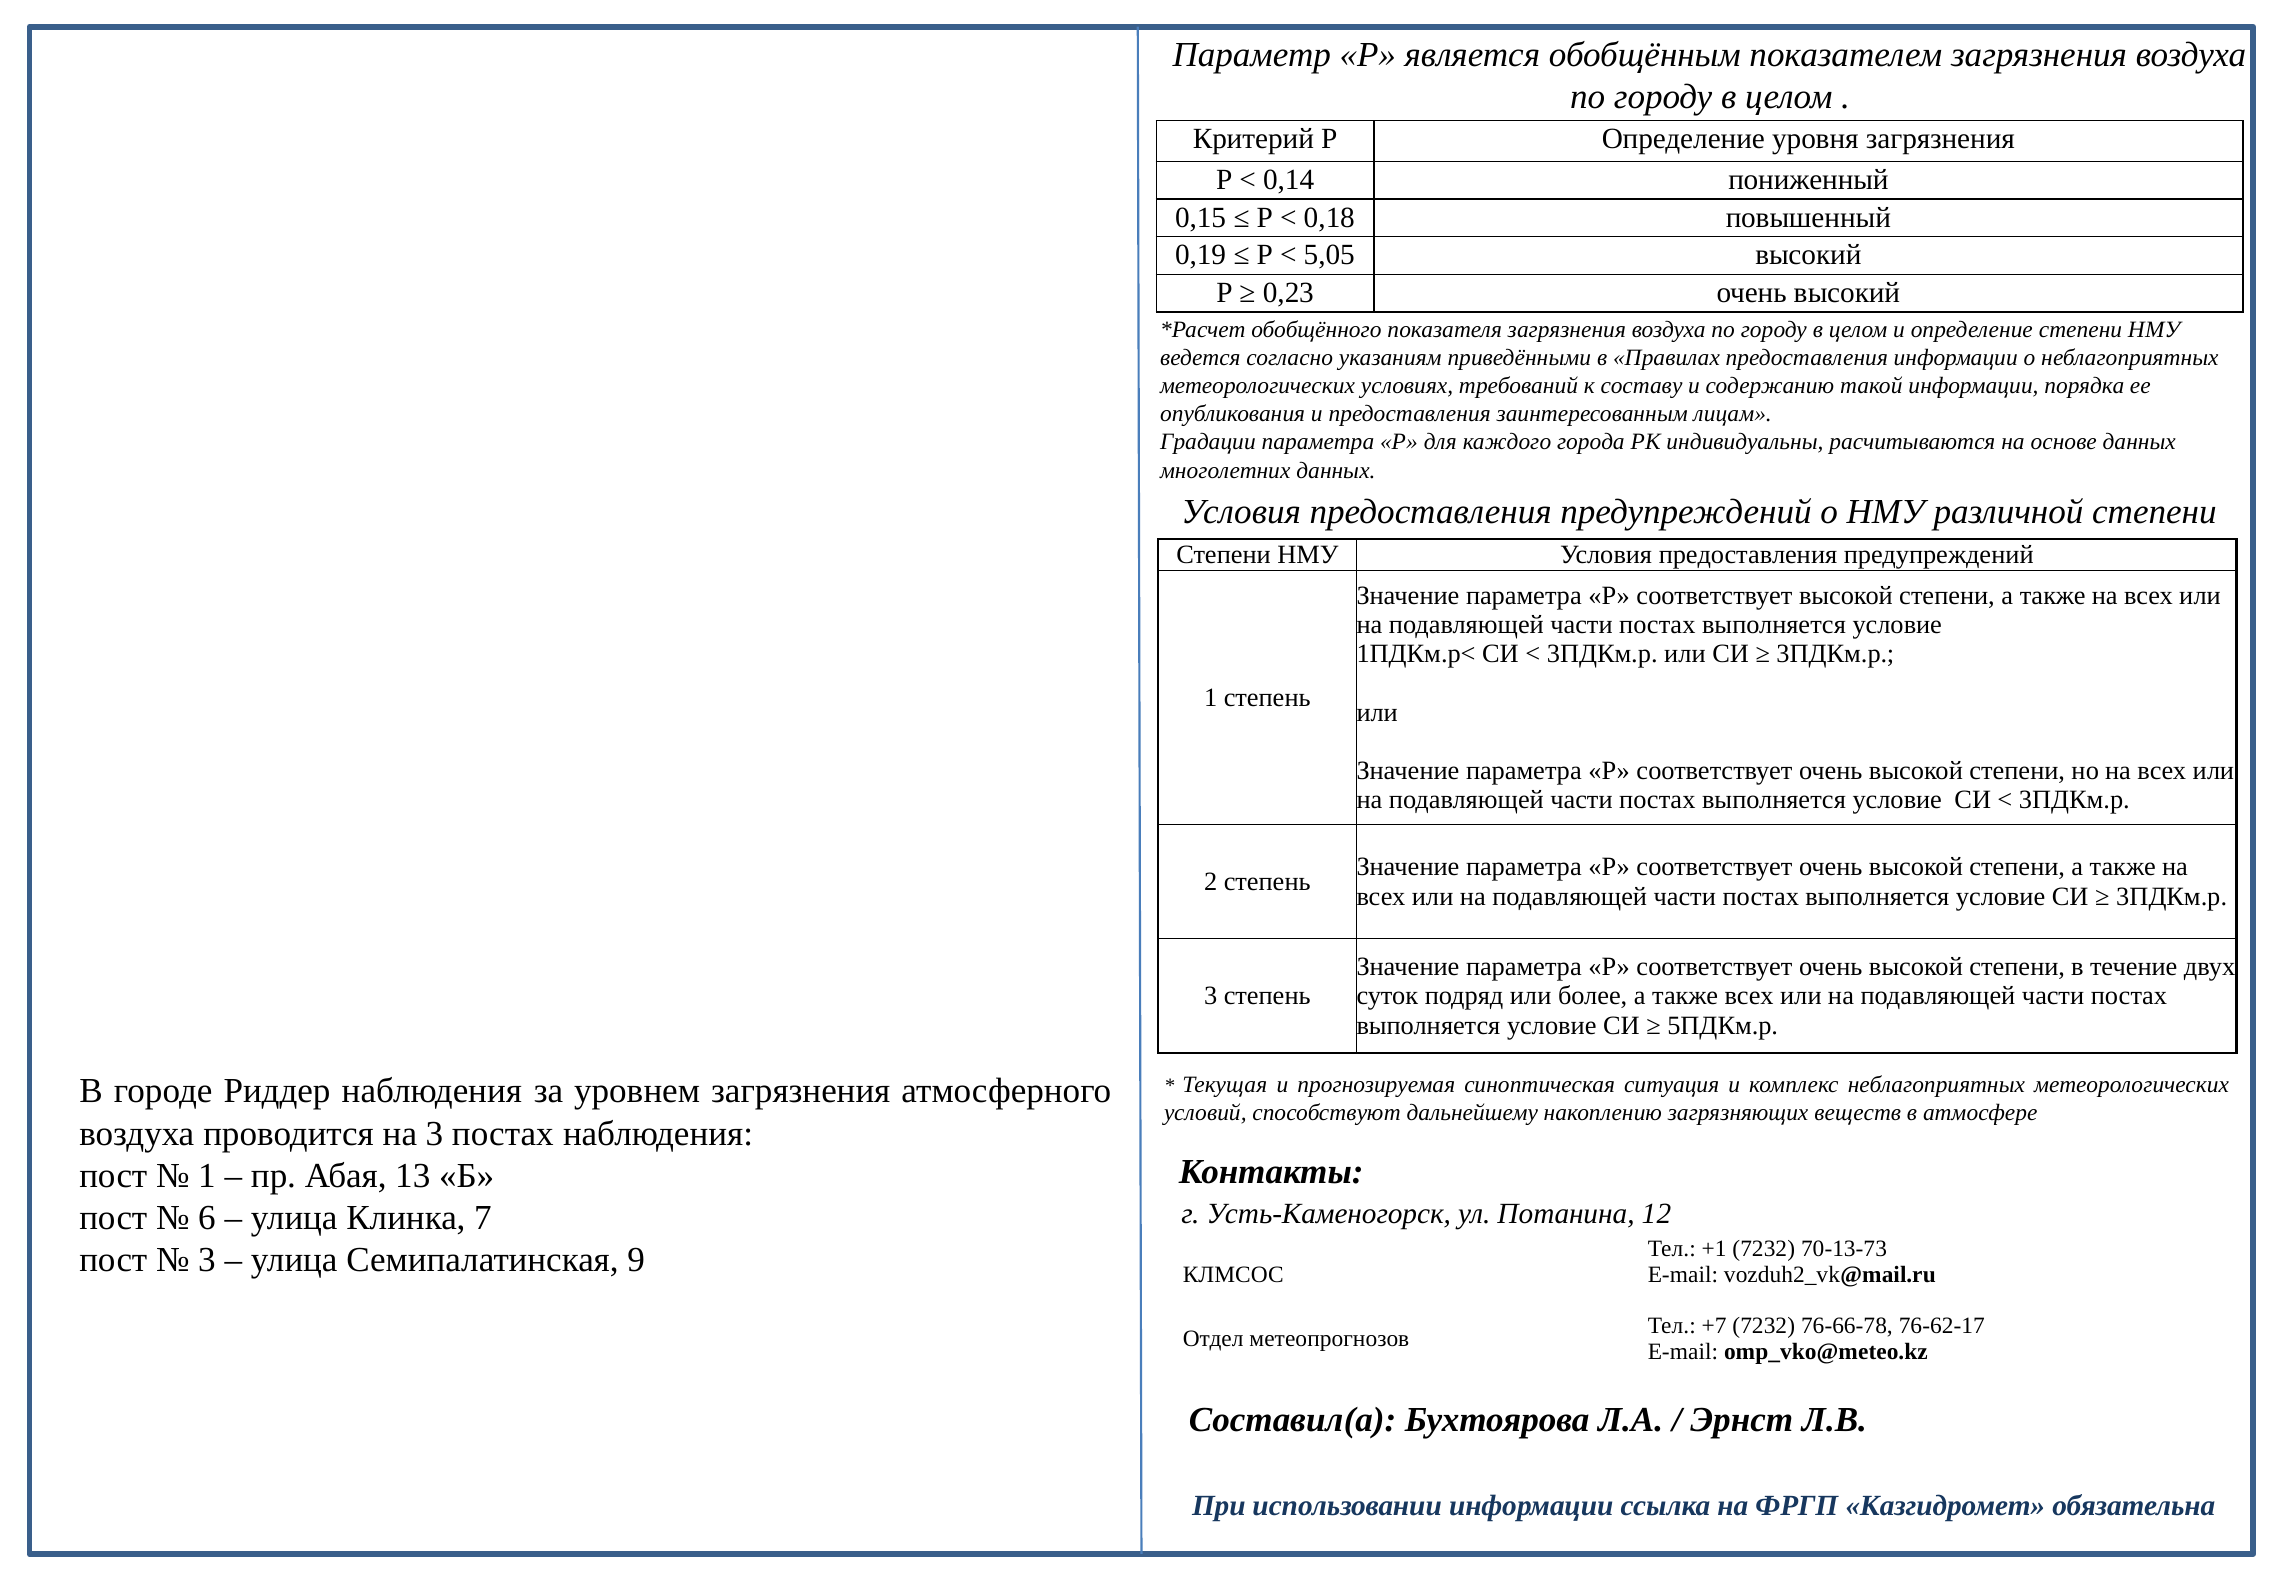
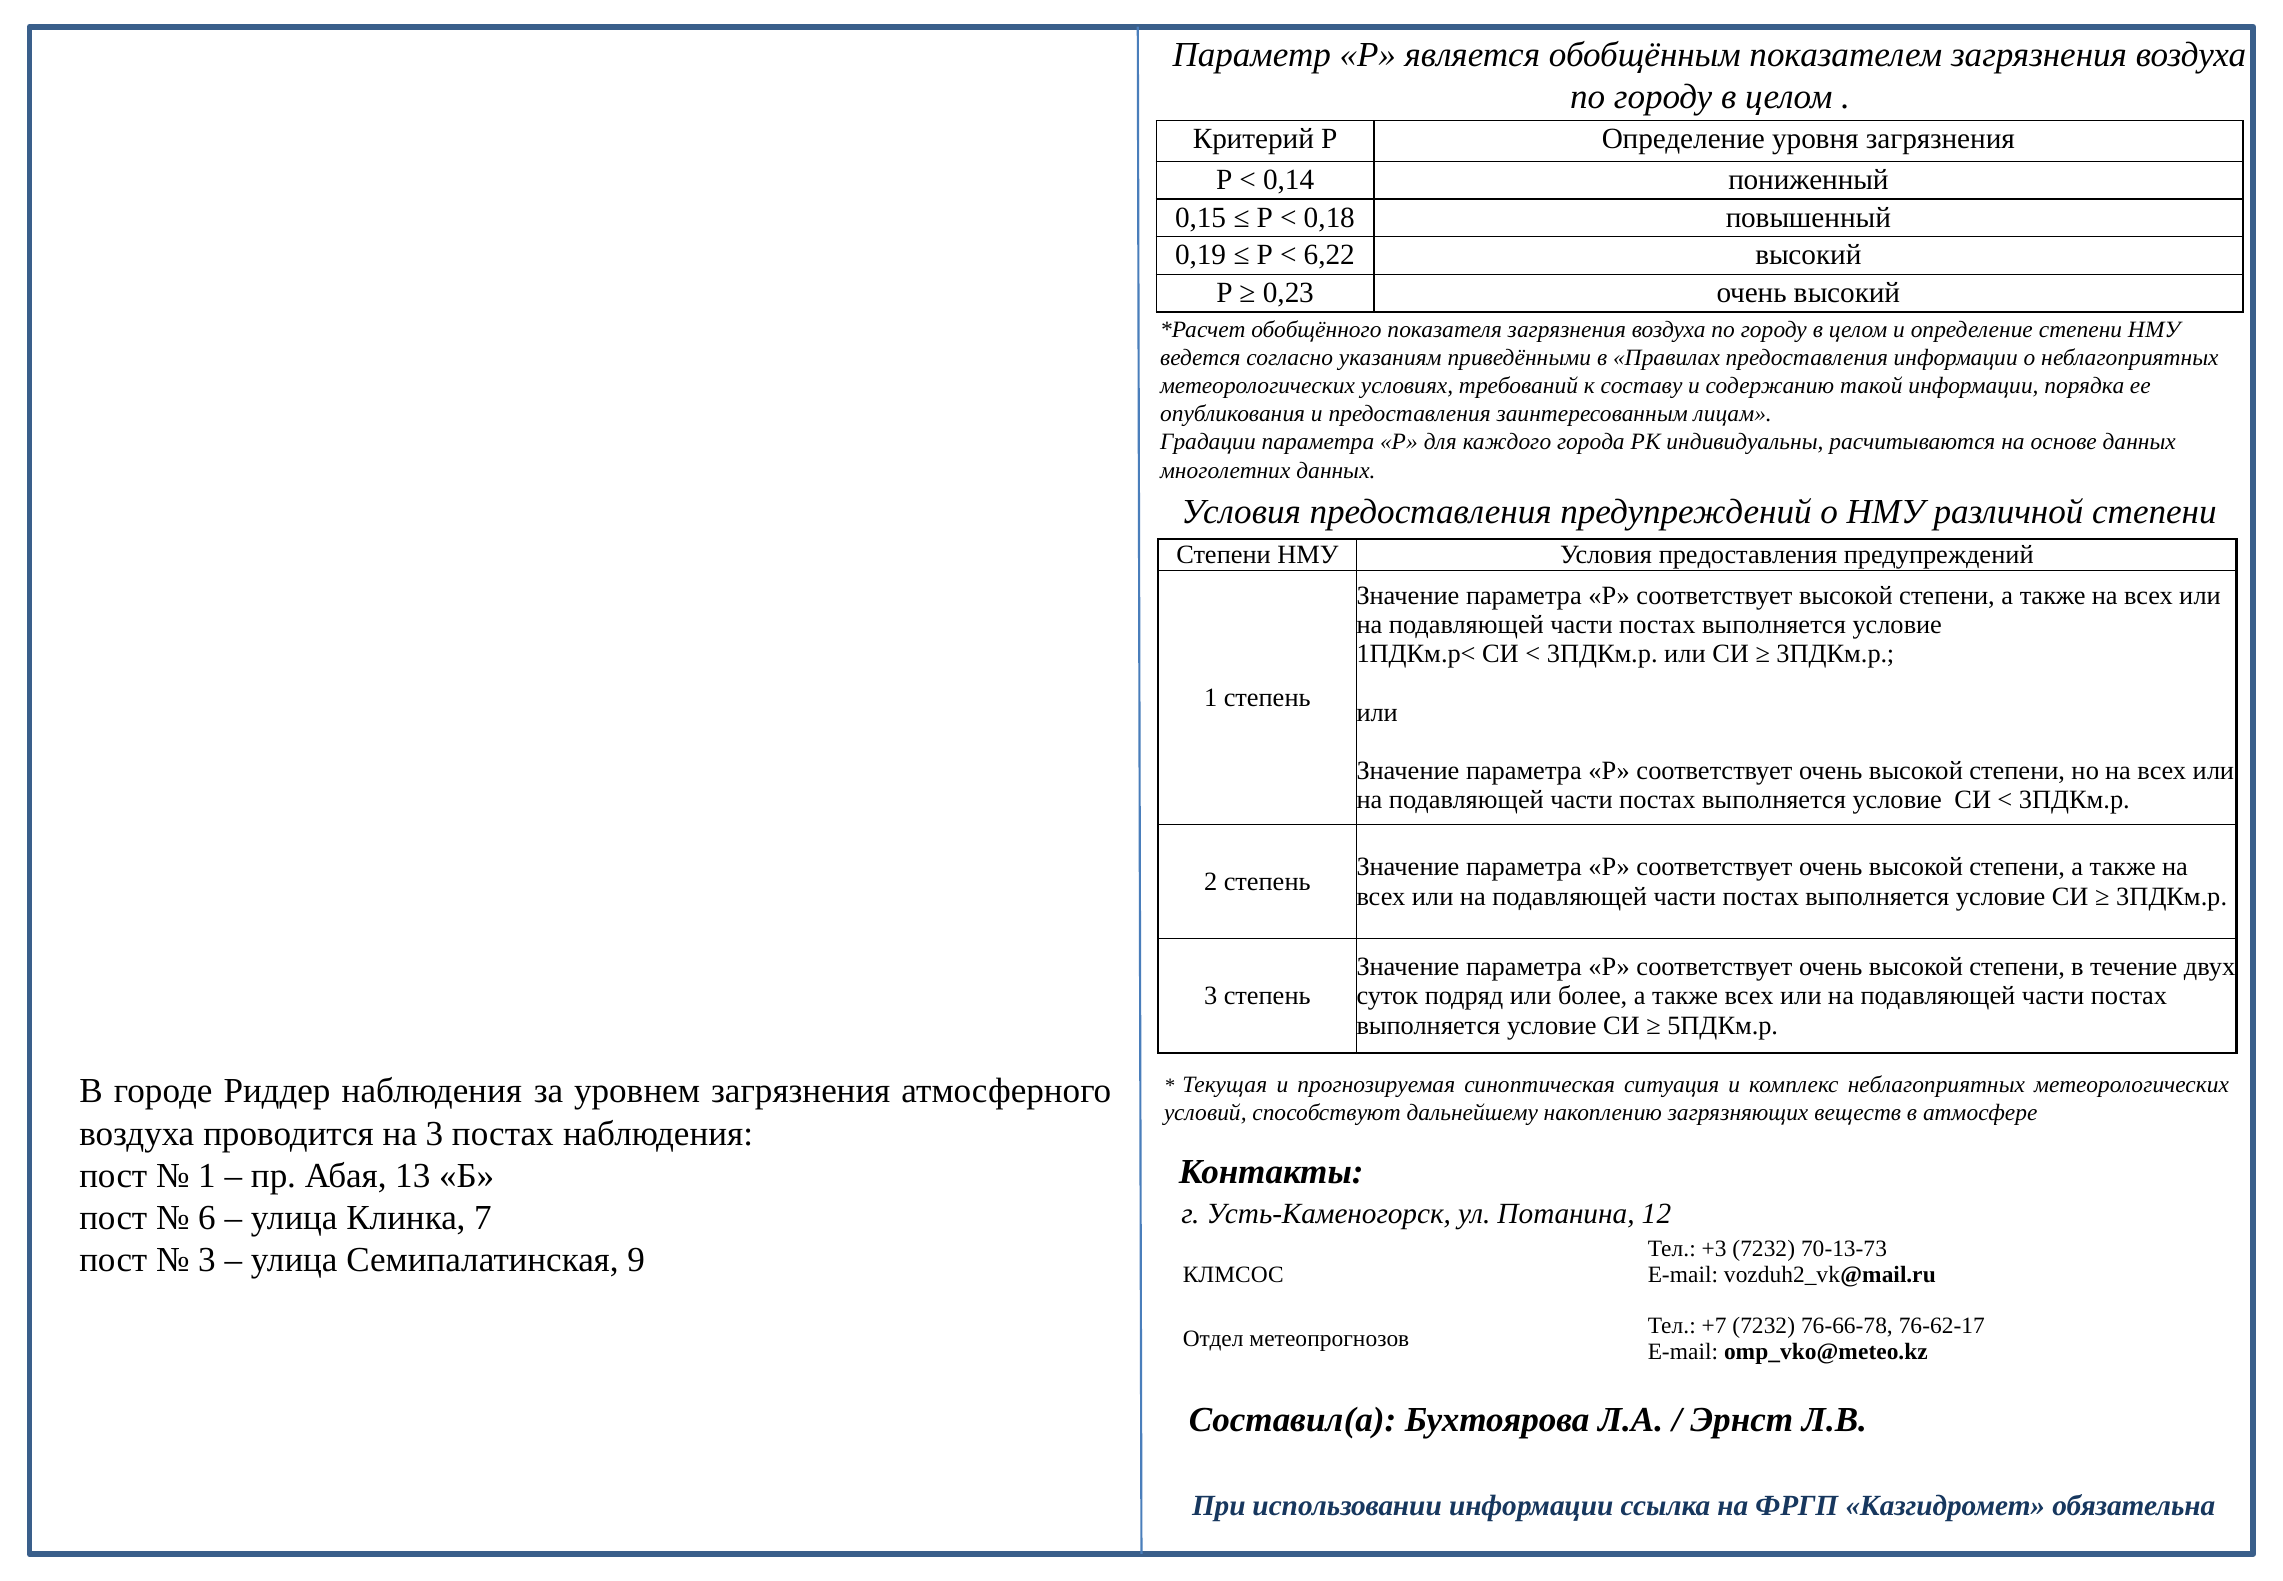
5,05: 5,05 -> 6,22 (1329, 255)
+1: +1 -> +3 (1714, 1248)
